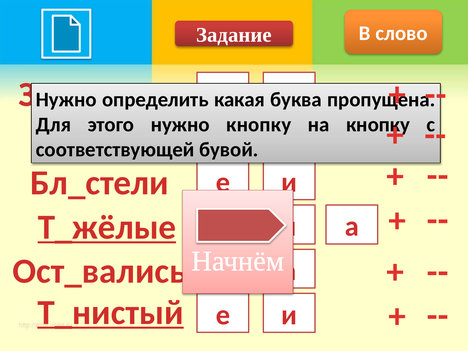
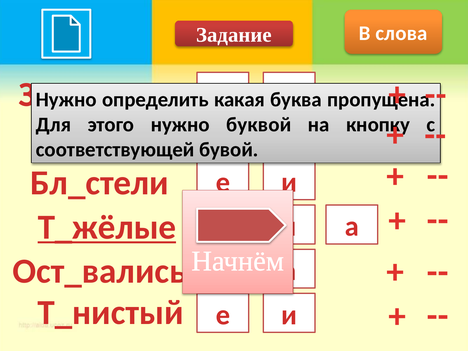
слово: слово -> слова (401, 33)
нужно кнопку: кнопку -> буквой (259, 125)
Т_нистый underline: present -> none (110, 313)
